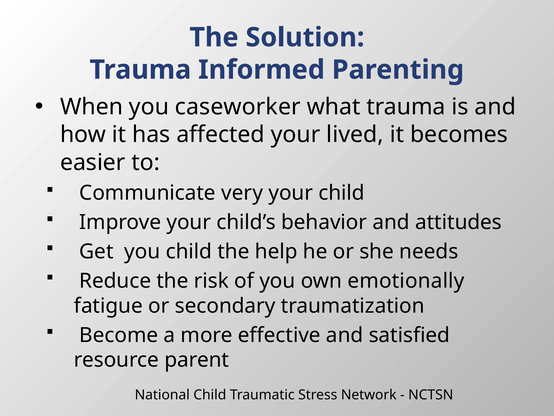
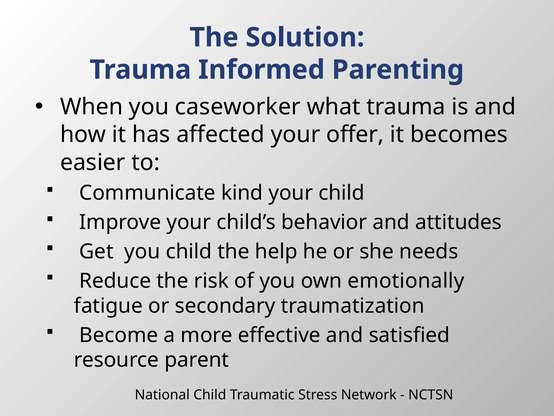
lived: lived -> offer (355, 135)
very: very -> kind (242, 193)
